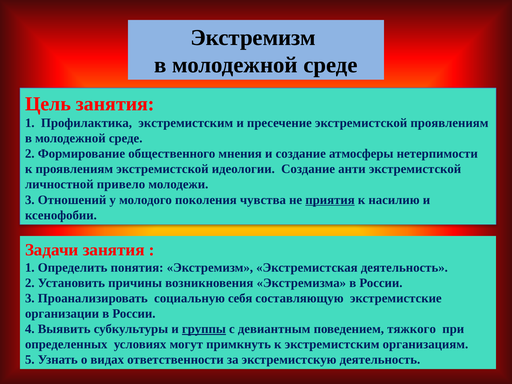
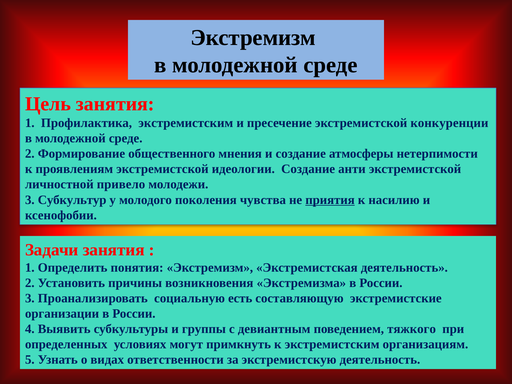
экстремистской проявлениям: проявлениям -> конкуренции (449, 123)
Отношений: Отношений -> Субкультур (72, 200)
себя: себя -> есть (240, 298)
группы underline: present -> none (204, 329)
